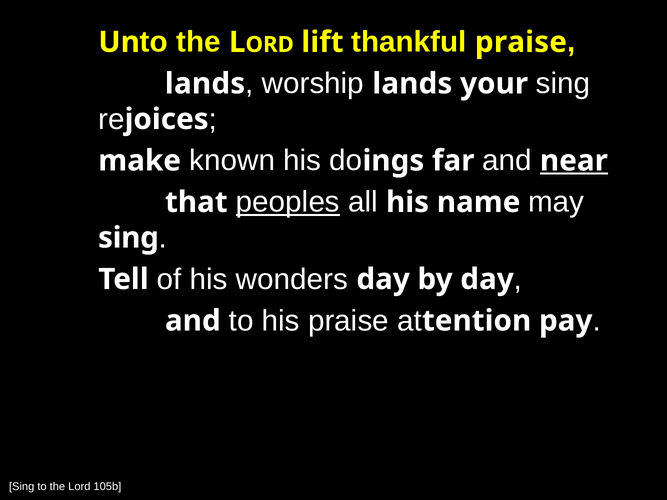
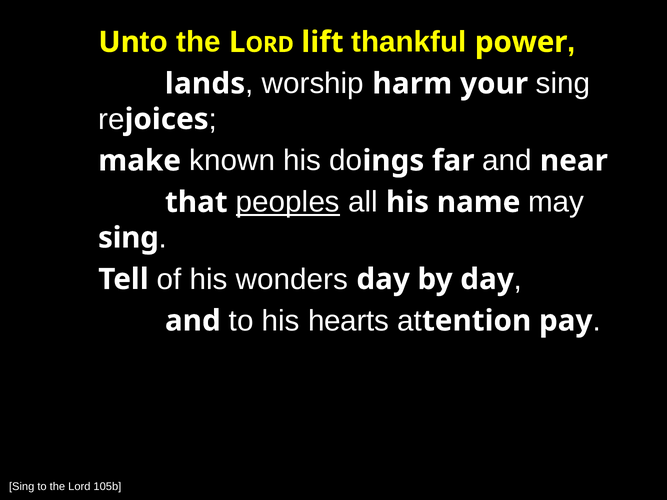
thankful praise: praise -> power (521, 42)
worship lands: lands -> harm (412, 84)
near underline: present -> none (574, 161)
his praise: praise -> hearts (349, 321)
